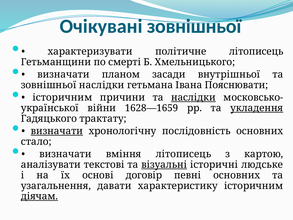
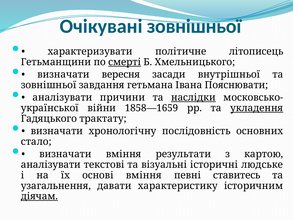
смерті underline: none -> present (125, 62)
планом: планом -> вересня (121, 74)
зовнішньої наслідки: наслідки -> завдання (102, 85)
історичним: історичним -> аналізувати (62, 97)
1628—1659: 1628—1659 -> 1858—1659 (152, 108)
визначати underline: present -> none (57, 131)
вміння літописець: літописець -> результати (183, 154)
візуальні underline: present -> none (164, 164)
основі договір: договір -> вміння (144, 175)
певні основних: основних -> ставитесь (237, 175)
